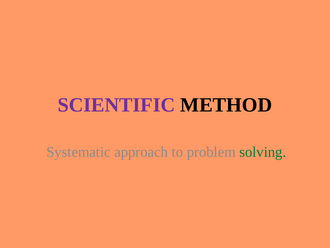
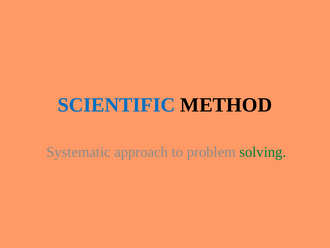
SCIENTIFIC colour: purple -> blue (116, 105)
